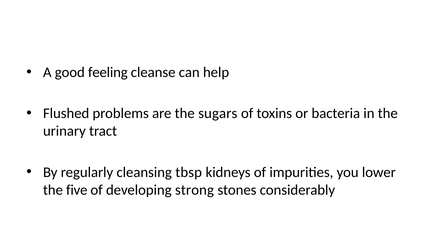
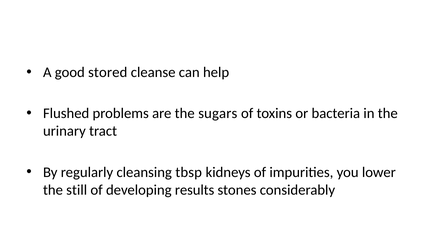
feeling: feeling -> stored (108, 72)
five: five -> still (77, 190)
strong: strong -> results (195, 190)
